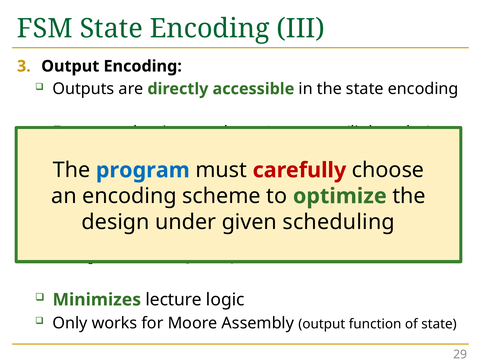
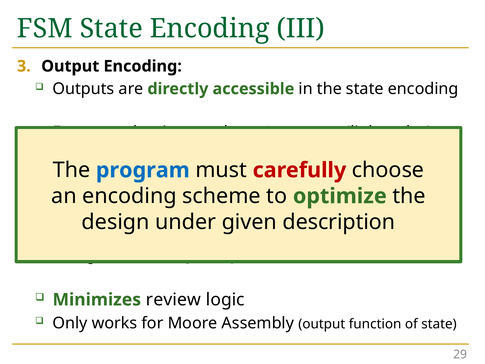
scheduling: scheduling -> description (339, 222)
lecture: lecture -> review (173, 299)
